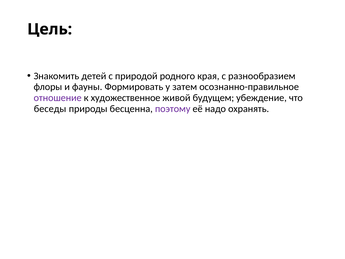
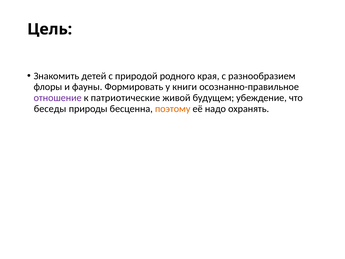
затем: затем -> книги (185, 87)
художественное: художественное -> патриотические (125, 98)
поэтому colour: purple -> orange (173, 109)
